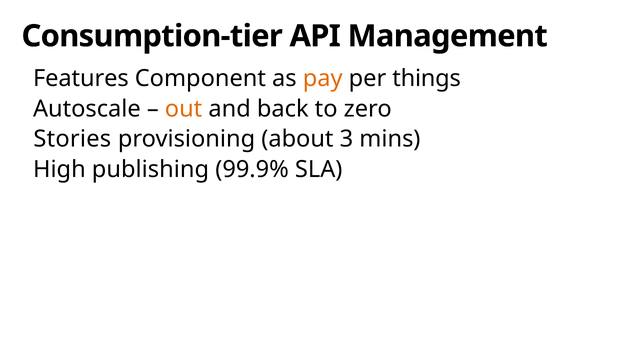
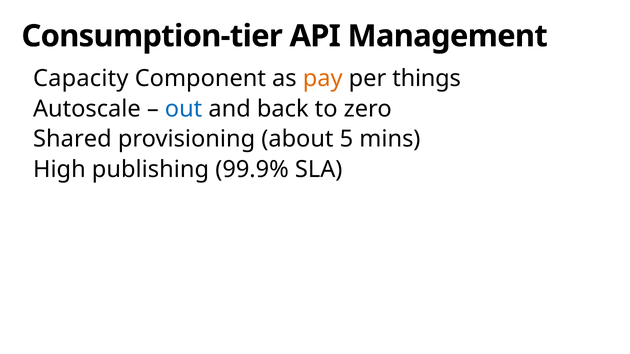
Features: Features -> Capacity (81, 79)
out colour: orange -> blue (184, 109)
Stories: Stories -> Shared (72, 139)
3: 3 -> 5 (346, 139)
